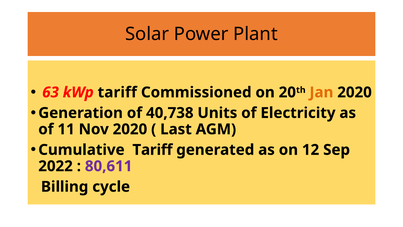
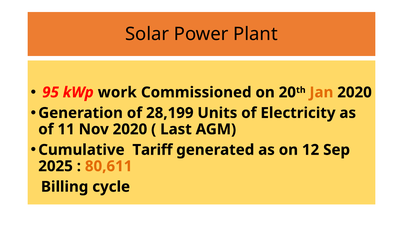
63: 63 -> 95 (51, 92)
kWp tariff: tariff -> work (117, 92)
40,738: 40,738 -> 28,199 (170, 113)
2022: 2022 -> 2025 (56, 166)
80,611 colour: purple -> orange (109, 166)
